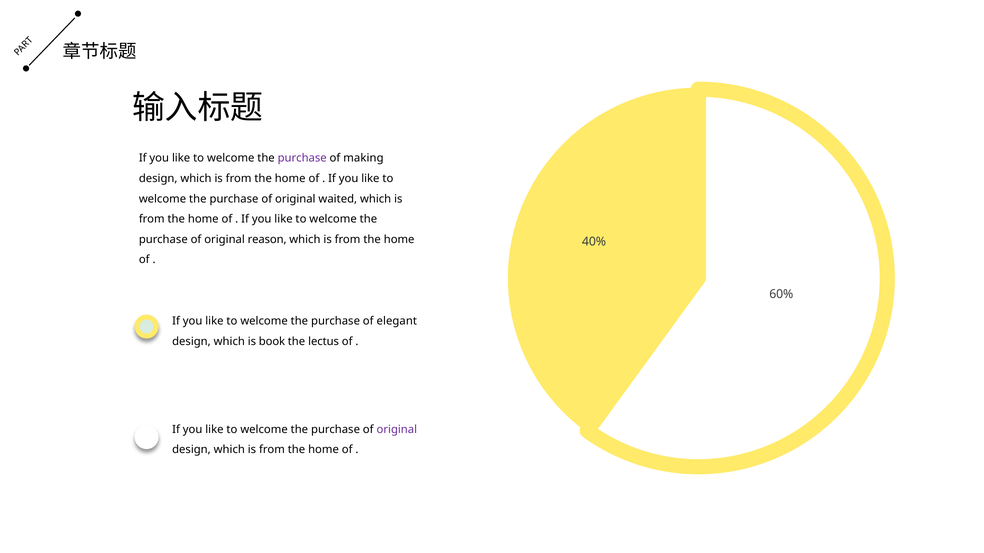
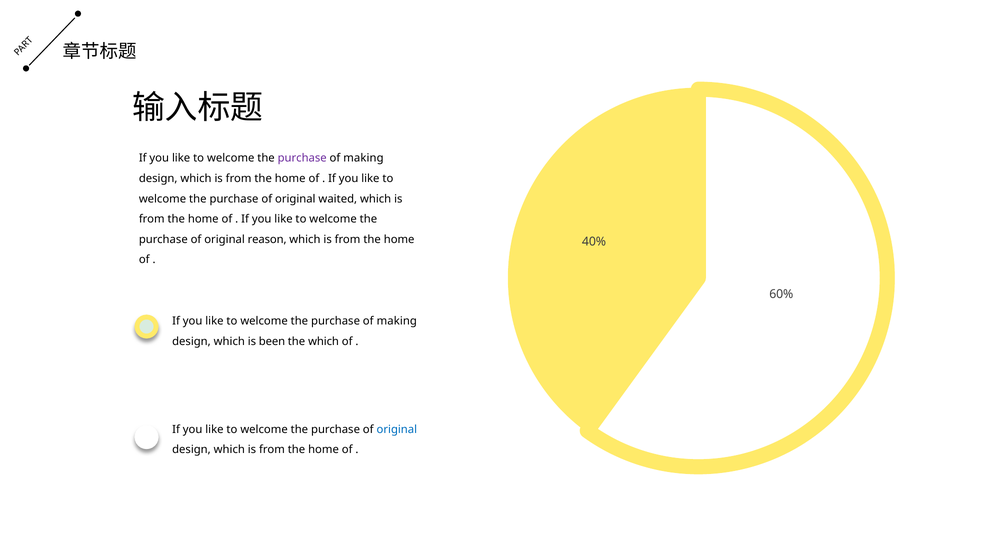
elegant: elegant -> making (397, 321)
book: book -> been (272, 342)
the lectus: lectus -> which (324, 342)
original colour: purple -> blue (397, 430)
